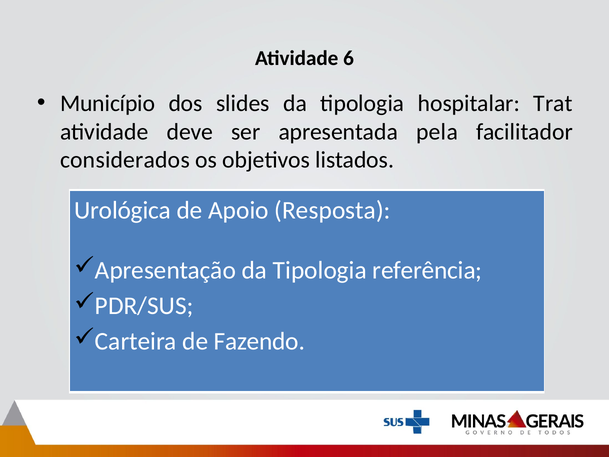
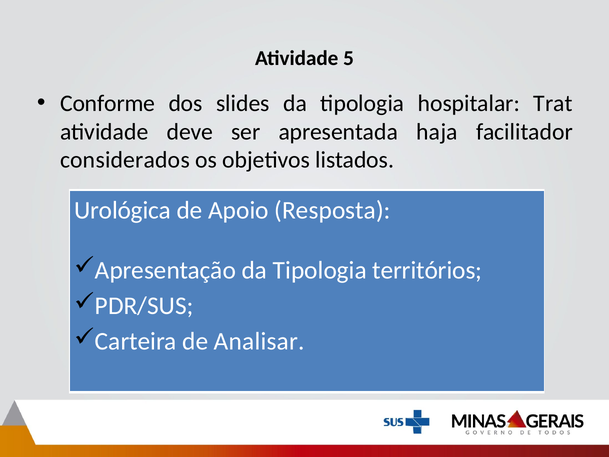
6: 6 -> 5 (349, 58)
Município: Município -> Conforme (108, 103)
pela: pela -> haja (437, 132)
referência: referência -> territórios (427, 270)
Fazendo: Fazendo -> Analisar (259, 341)
